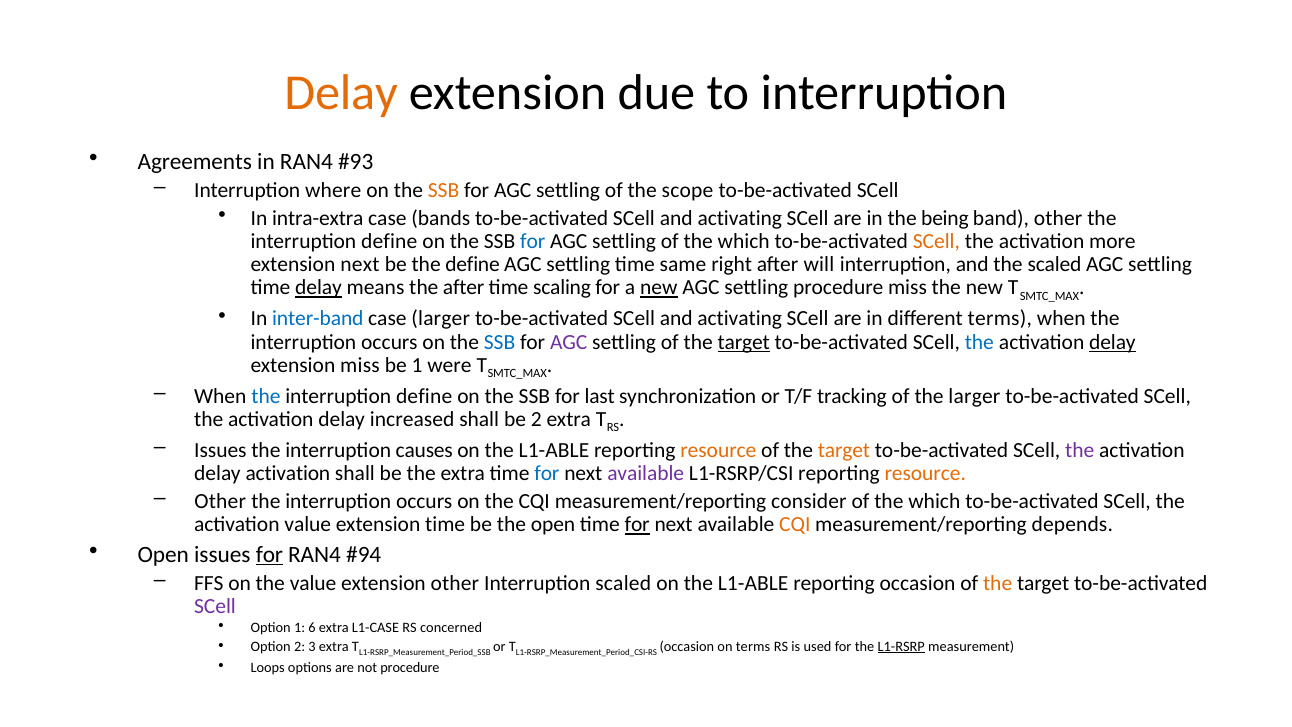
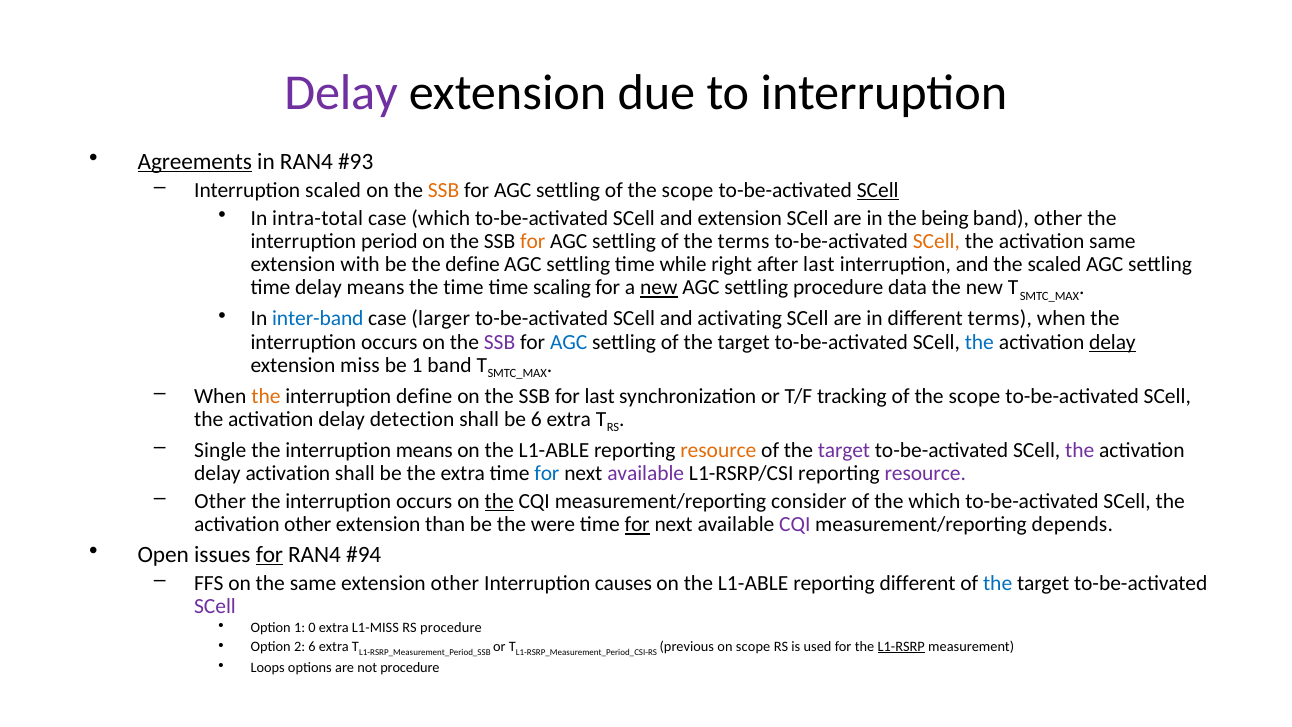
Delay colour: orange -> purple (341, 93)
Agreements underline: none -> present (195, 162)
Interruption where: where -> scaled (333, 190)
SCell underline: none -> present (878, 190)
intra-extra: intra-extra -> intra-total (318, 218)
case bands: bands -> which (441, 218)
activating: activating -> extension (740, 218)
define: define -> period (389, 241)
for colour: blue -> orange (533, 241)
settling of the which: which -> terms (744, 241)
activation more: more -> same (1112, 241)
extension next: next -> with (360, 264)
same: same -> while (683, 264)
after will: will -> last (819, 264)
delay underline: present -> none (318, 288)
the after: after -> time (464, 288)
procedure miss: miss -> data (908, 288)
SSB colour: blue -> purple (500, 342)
AGC colour: purple -> blue (569, 342)
target underline: present -> none (744, 342)
1 were: were -> band (449, 365)
the colour: blue -> orange (266, 396)
tracking of the larger: larger -> scope (974, 396)
increased: increased -> detection (412, 419)
be 2: 2 -> 6 (536, 419)
Issues: Issues -> Single (220, 450)
interruption causes: causes -> means (424, 450)
target colour: orange -> purple (844, 450)
resource colour: orange -> purple (925, 474)
the underline: none -> present (499, 501)
activation value: value -> other (308, 525)
extension time: time -> than (445, 525)
the open: open -> were (553, 525)
CQI colour: orange -> purple (795, 525)
the value: value -> same (313, 583)
Interruption scaled: scaled -> causes (623, 583)
reporting occasion: occasion -> different (918, 583)
the colour: orange -> blue (998, 583)
6: 6 -> 0 (312, 628)
L1-CASE: L1-CASE -> L1-MISS (375, 628)
RS concerned: concerned -> procedure (451, 628)
2 3: 3 -> 6 (312, 646)
occasion: occasion -> previous (687, 646)
on terms: terms -> scope (753, 646)
